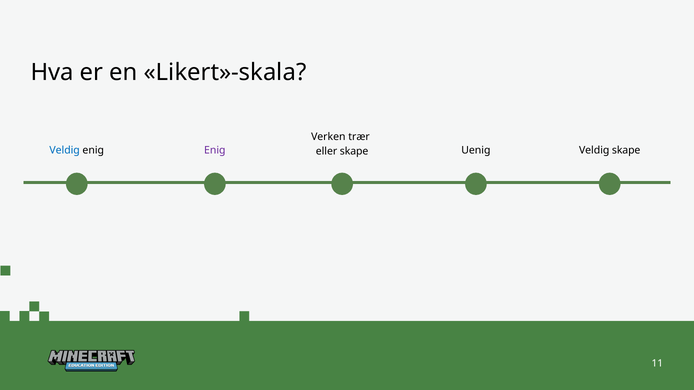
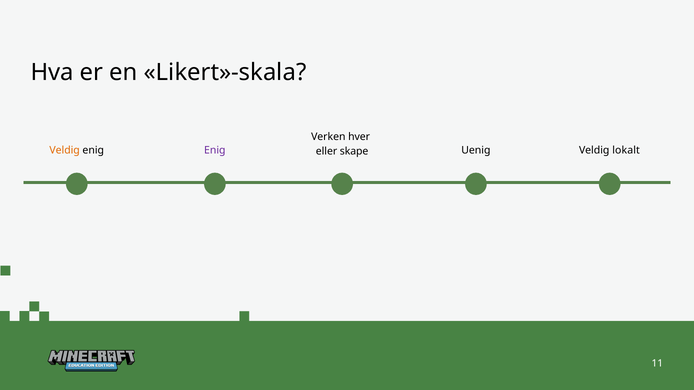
trær: trær -> hver (359, 137)
Veldig colour: blue -> orange (65, 150)
Veldig skape: skape -> lokalt (626, 150)
